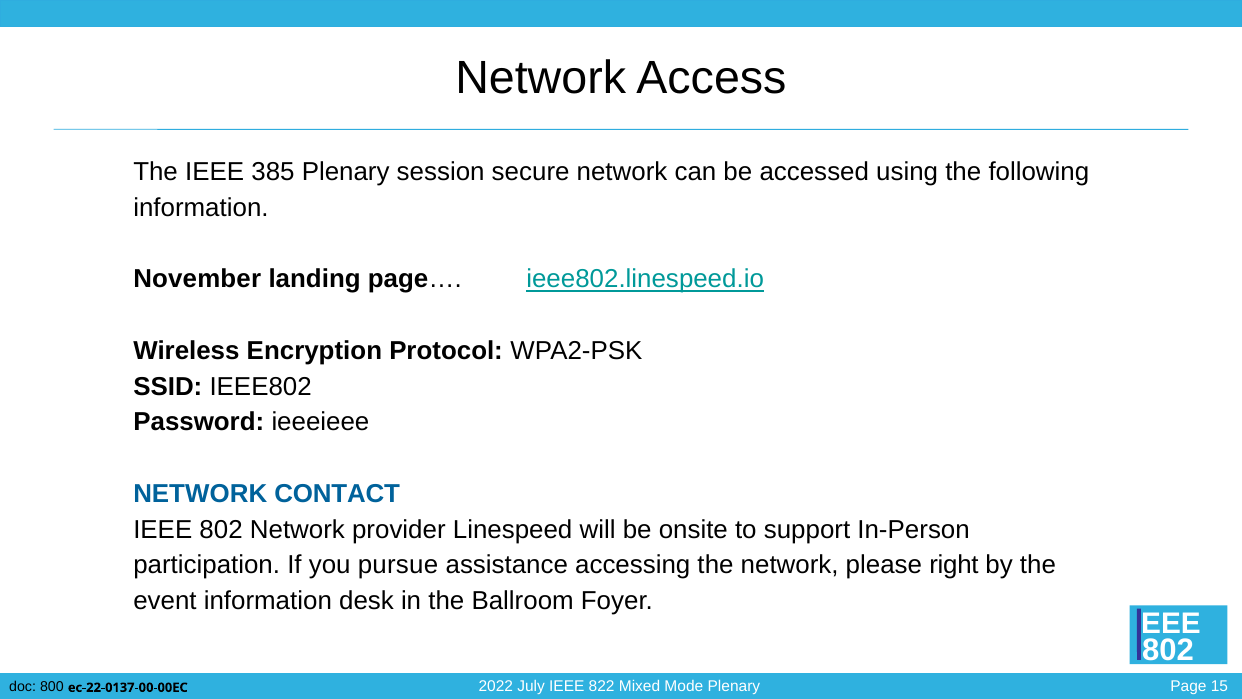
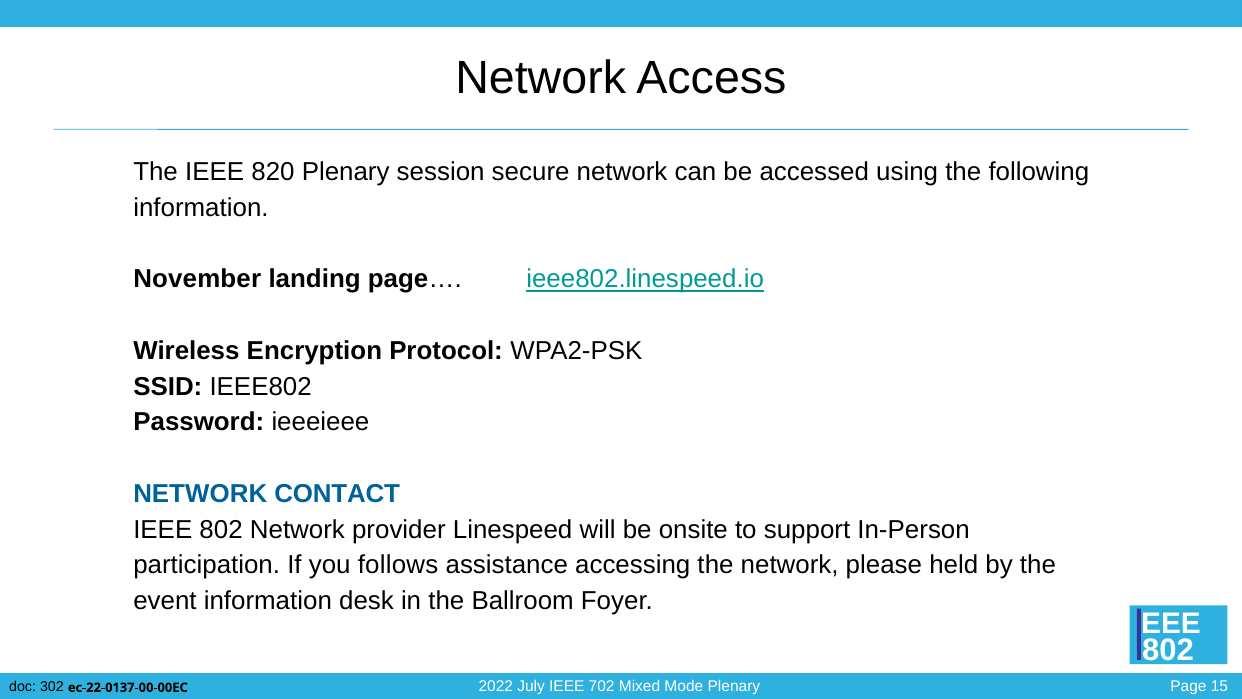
385: 385 -> 820 (273, 172)
pursue: pursue -> follows (398, 565)
right: right -> held (954, 565)
822: 822 -> 702 (602, 686)
800: 800 -> 302 (52, 687)
